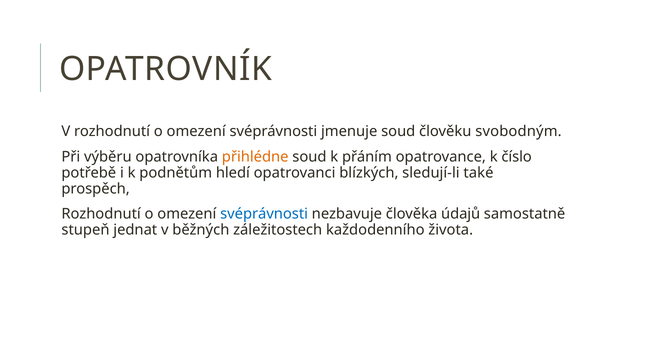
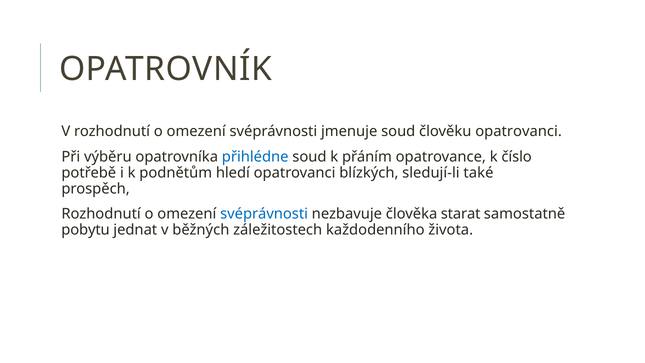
člověku svobodným: svobodným -> opatrovanci (519, 131)
přihlédne colour: orange -> blue (255, 157)
údajů: údajů -> starat (461, 214)
stupeň: stupeň -> pobytu (86, 230)
